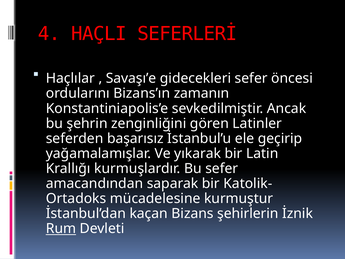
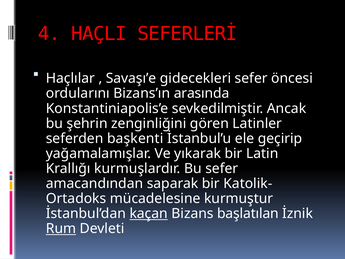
zamanın: zamanın -> arasında (202, 93)
başarısız: başarısız -> başkenti (135, 138)
kaçan underline: none -> present (149, 213)
şehirlerin: şehirlerin -> başlatılan (248, 213)
